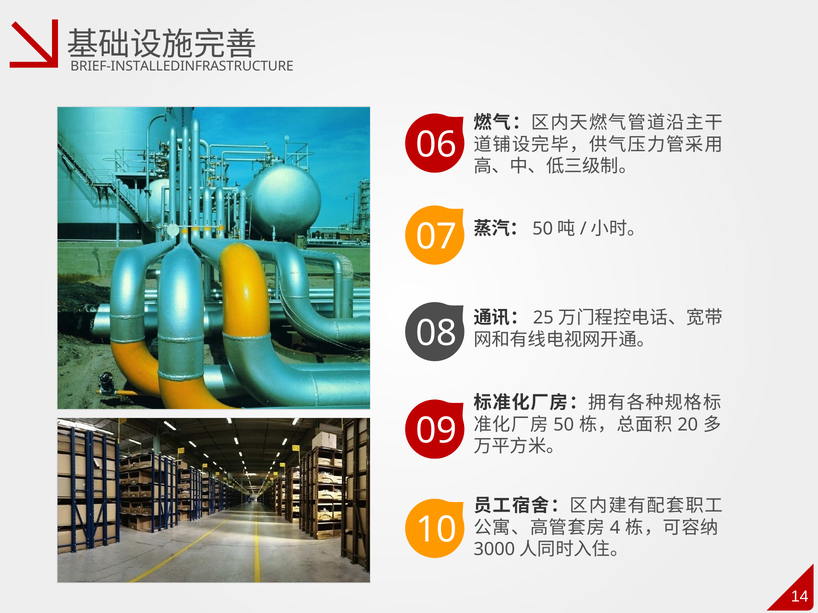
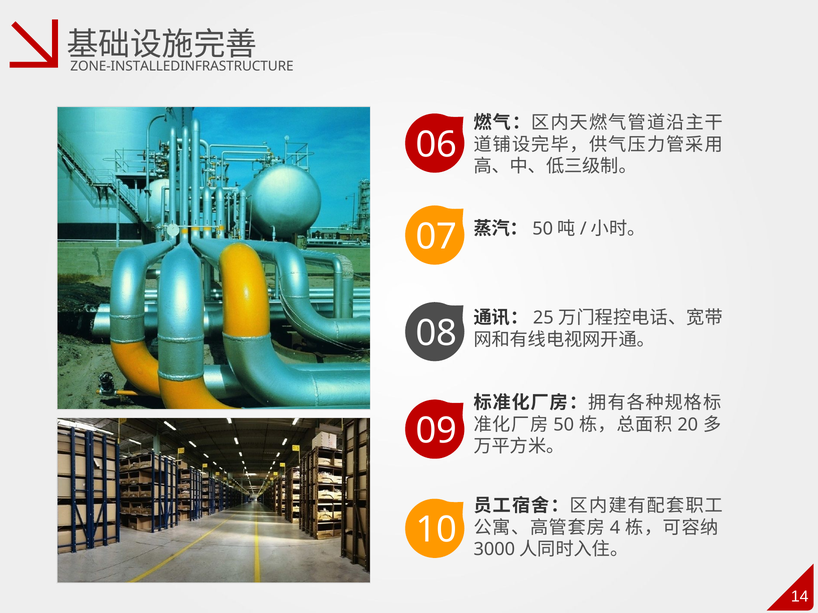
BRIEF-INSTALLEDINFRASTRUCTURE: BRIEF-INSTALLEDINFRASTRUCTURE -> ZONE-INSTALLEDINFRASTRUCTURE (182, 67)
